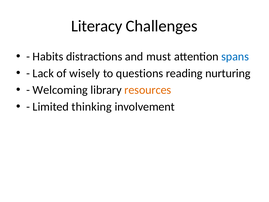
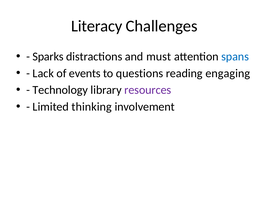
Habits: Habits -> Sparks (48, 56)
wisely: wisely -> events (85, 73)
nurturing: nurturing -> engaging (228, 73)
Welcoming: Welcoming -> Technology (60, 90)
resources colour: orange -> purple (148, 90)
